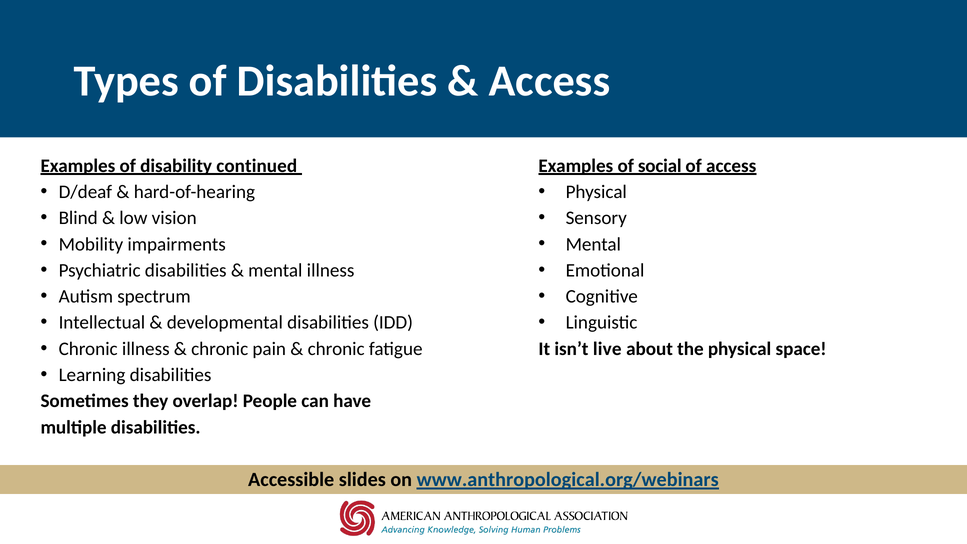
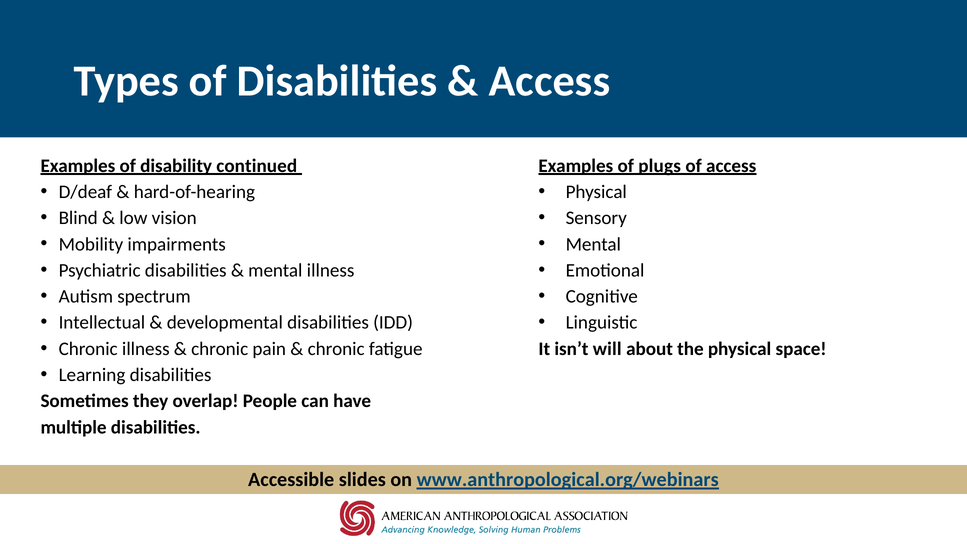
social: social -> plugs (660, 166)
live: live -> will (607, 349)
